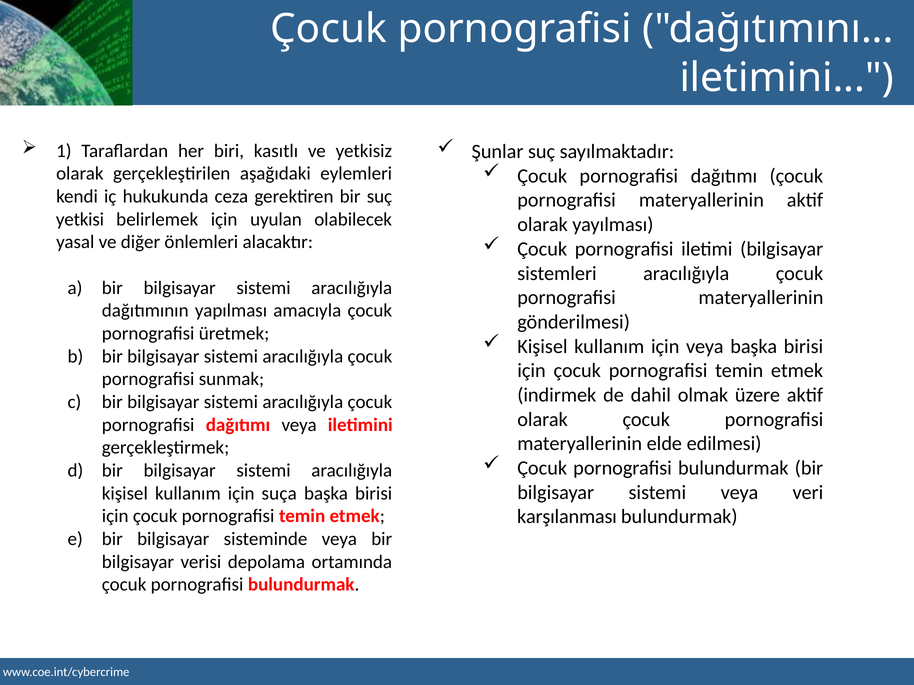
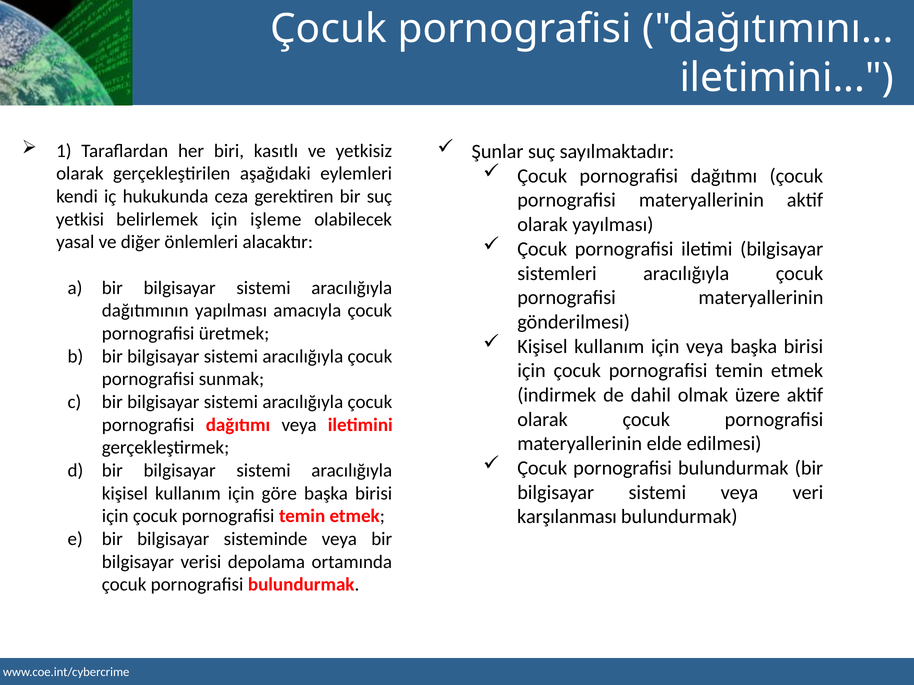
uyulan: uyulan -> işleme (276, 219)
suça: suça -> göre (279, 494)
